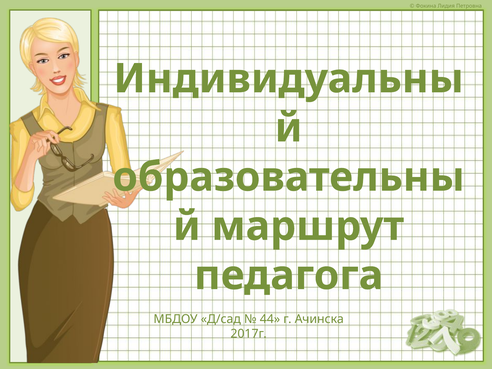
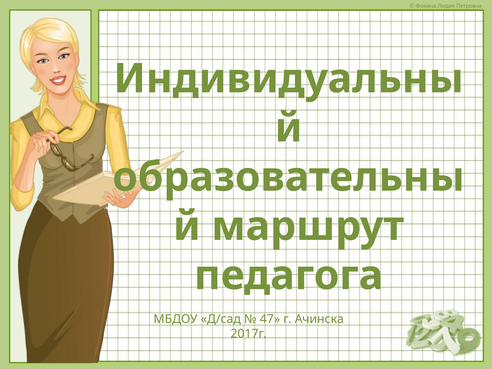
44: 44 -> 47 (270, 319)
